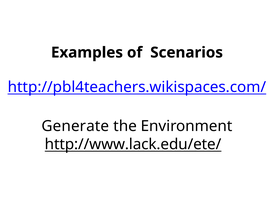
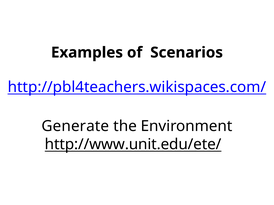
http://www.lack.edu/ete/: http://www.lack.edu/ete/ -> http://www.unit.edu/ete/ (133, 145)
